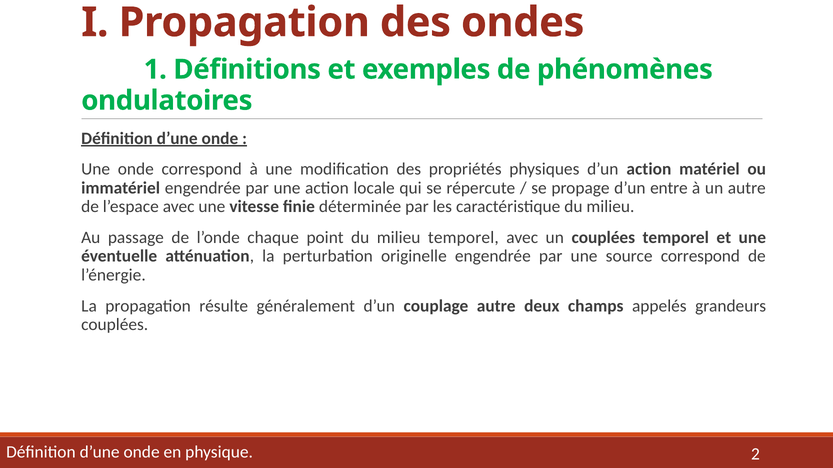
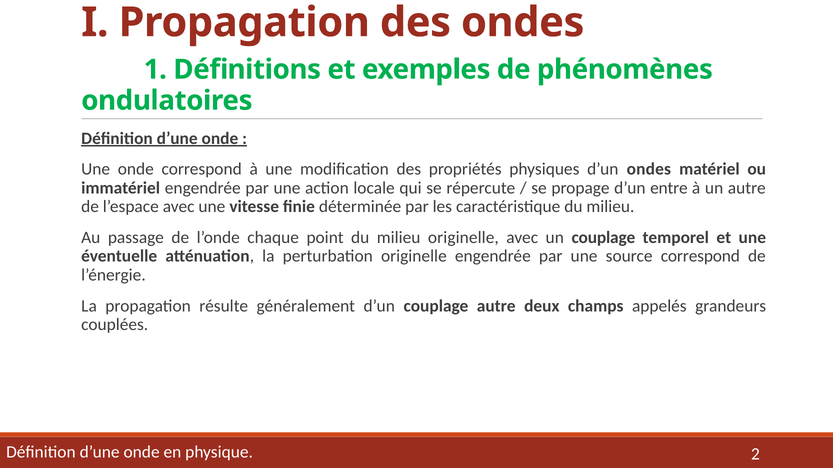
d’un action: action -> ondes (649, 169)
milieu temporel: temporel -> originelle (463, 238)
un couplées: couplées -> couplage (603, 238)
